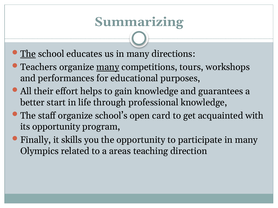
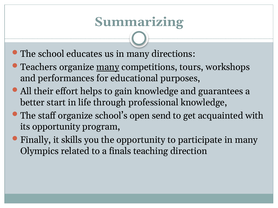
The underline: present -> none (28, 54)
card: card -> send (161, 116)
areas: areas -> finals (120, 151)
